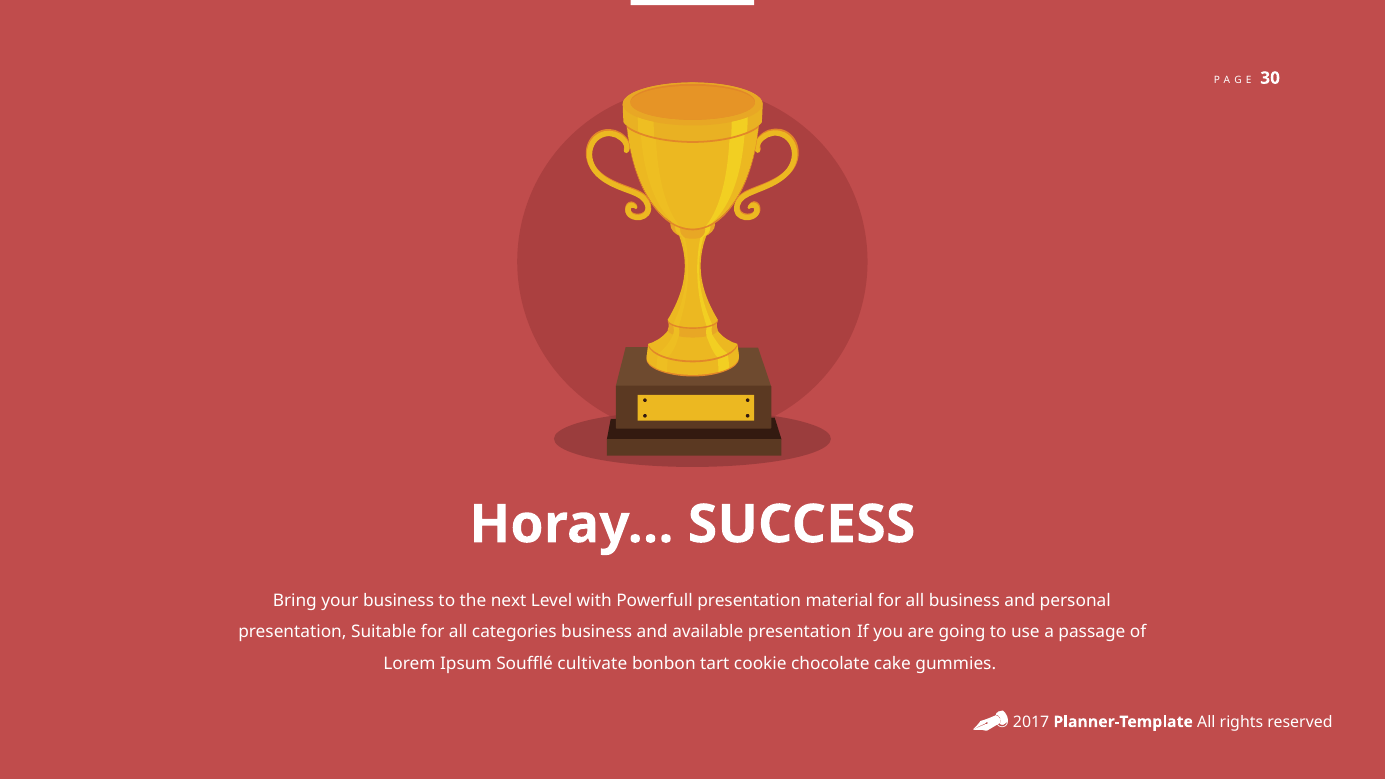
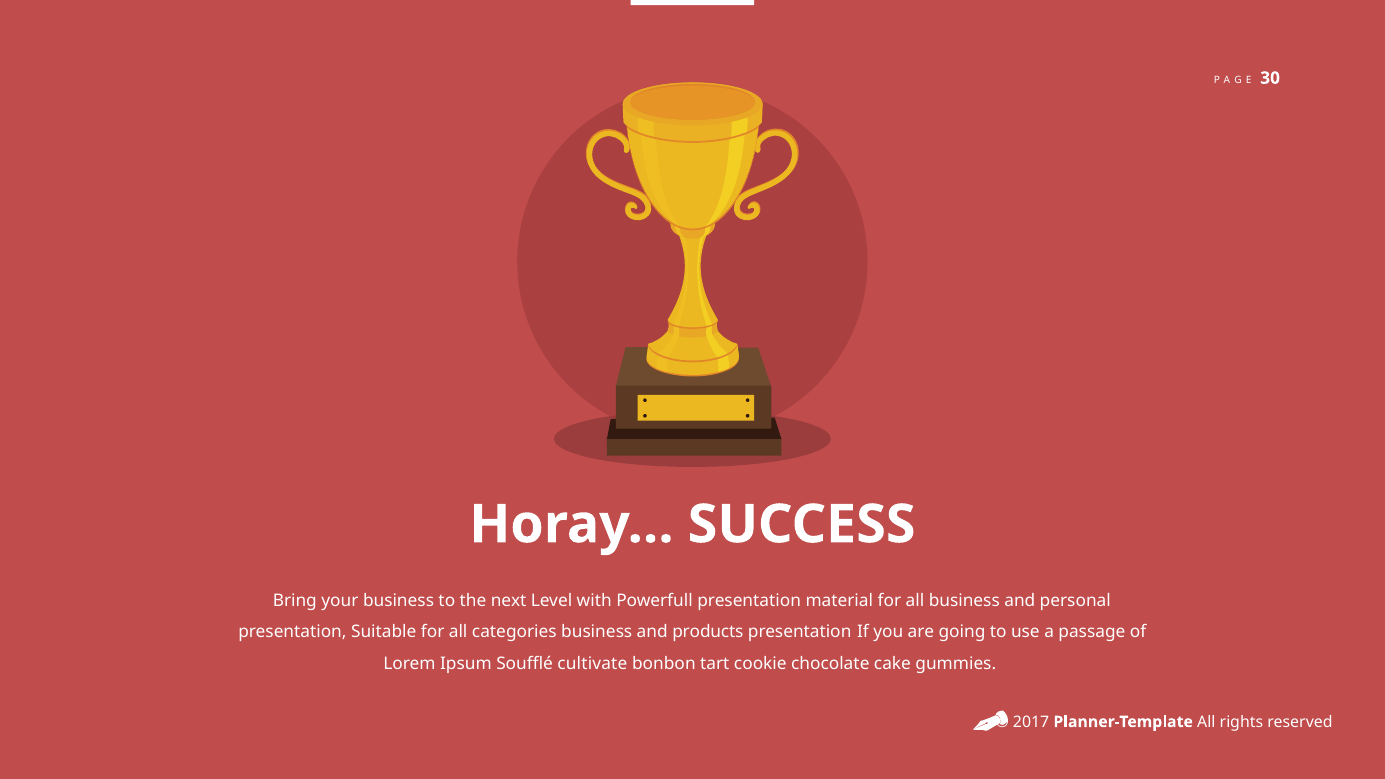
available: available -> products (708, 632)
